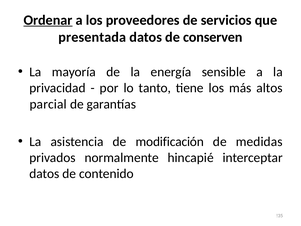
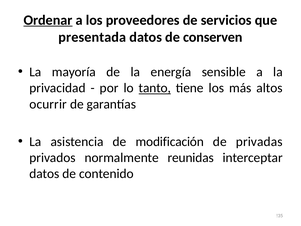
tanto underline: none -> present (155, 88)
parcial: parcial -> ocurrir (48, 104)
medidas: medidas -> privadas (259, 141)
hincapié: hincapié -> reunidas (191, 158)
